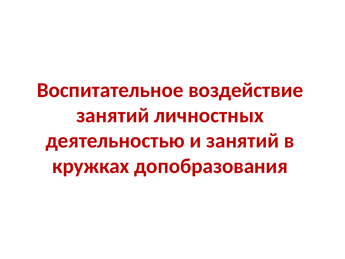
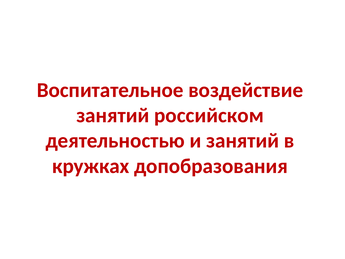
личностных: личностных -> российском (209, 115)
